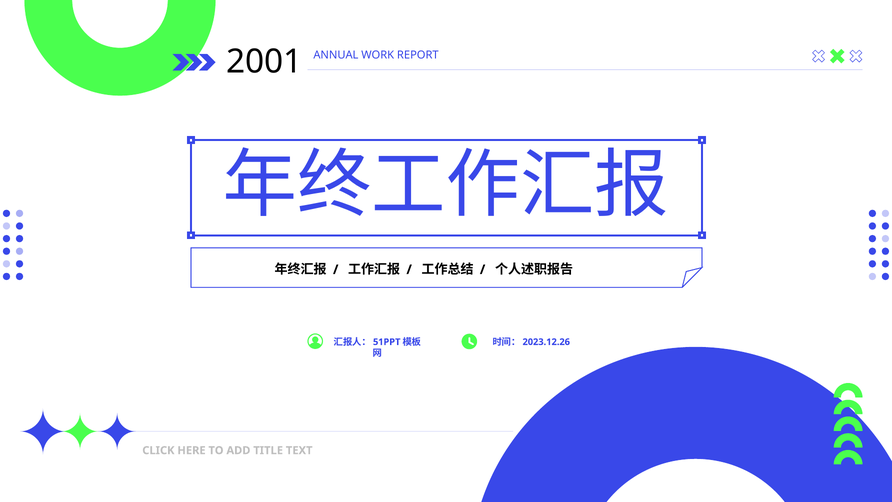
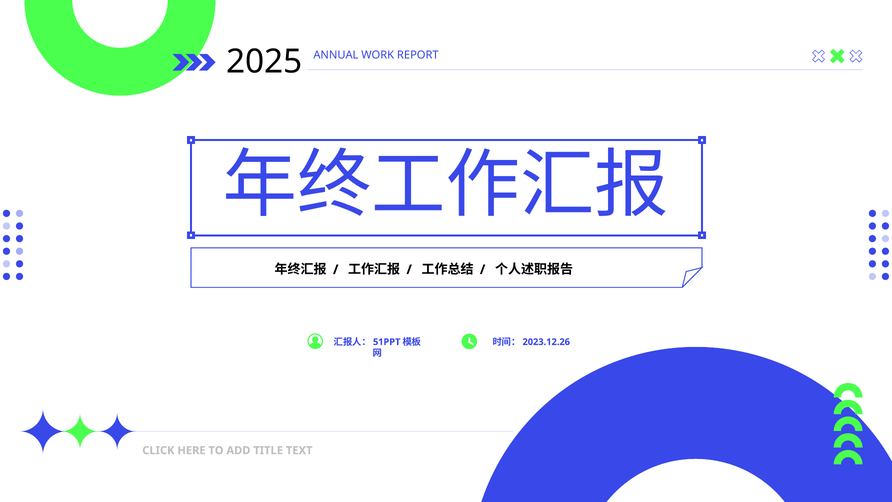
2001: 2001 -> 2025 (264, 62)
